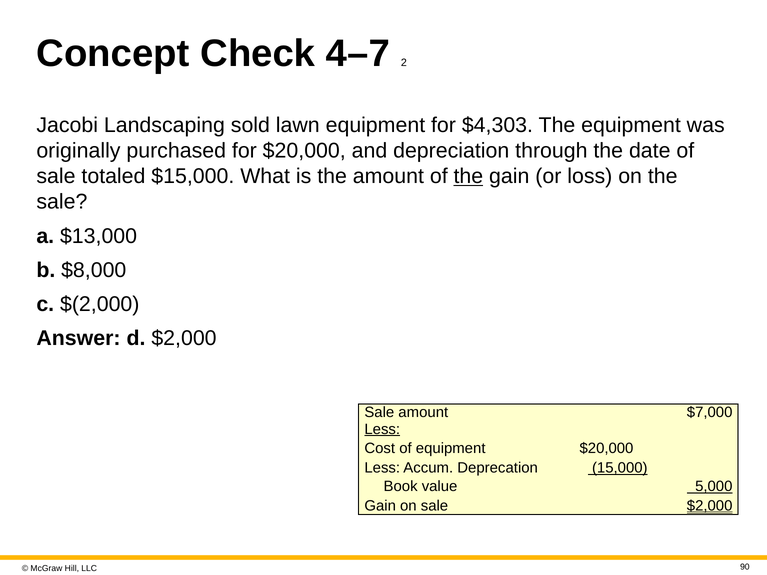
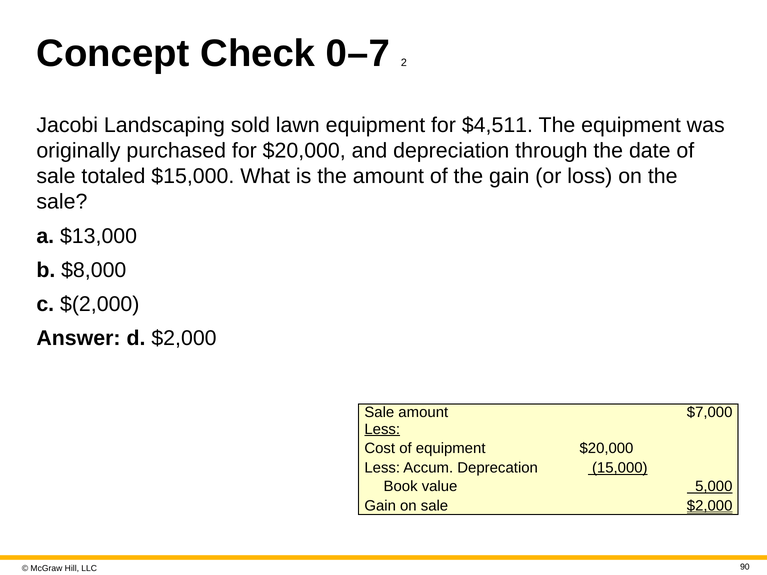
4–7: 4–7 -> 0–7 (358, 54)
$4,303: $4,303 -> $4,511 (497, 125)
the underline: present -> none (468, 176)
